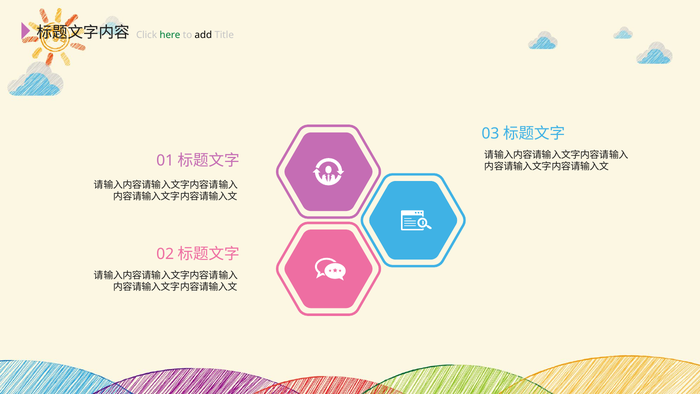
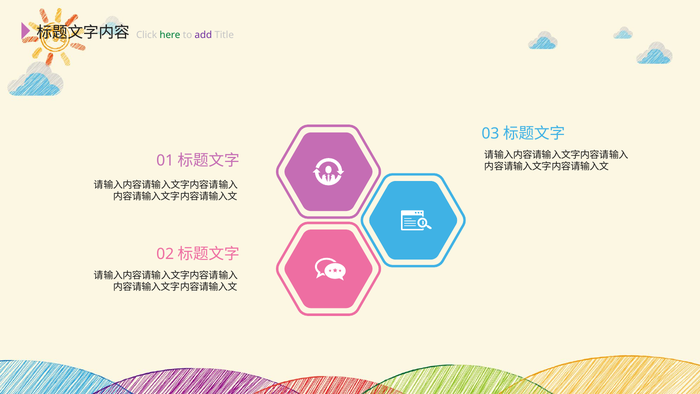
add colour: black -> purple (203, 35)
